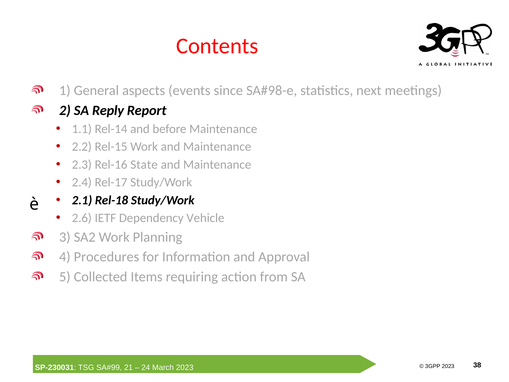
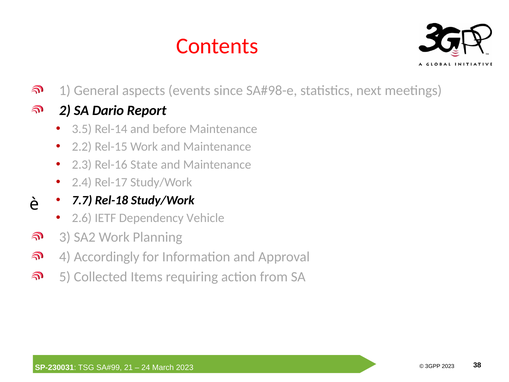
Reply: Reply -> Dario (108, 110)
1.1: 1.1 -> 3.5 (82, 129)
2.1: 2.1 -> 7.7 (82, 200)
Procedures: Procedures -> Accordingly (107, 257)
